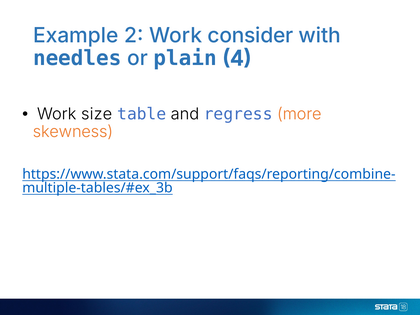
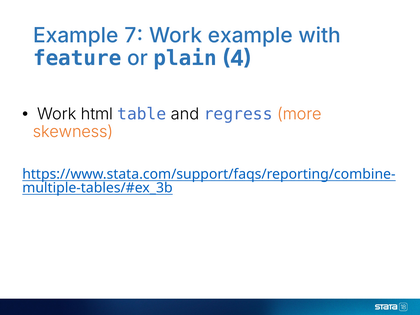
2: 2 -> 7 (134, 36)
Work consider: consider -> example (250, 36)
needles: needles -> feature (77, 58)
size: size -> html (97, 114)
